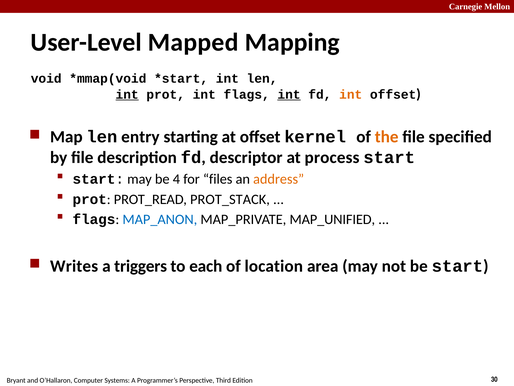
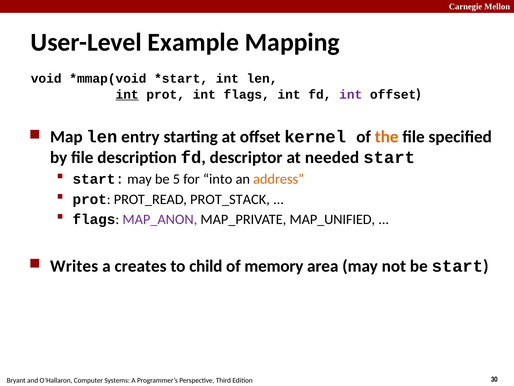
Mapped: Mapped -> Example (193, 42)
int underline: present -> none (289, 94)
int colour: orange -> purple (351, 94)
process: process -> needed (332, 157)
4: 4 -> 5 (176, 179)
files: files -> into (218, 179)
MAP_ANON colour: blue -> purple (160, 219)
triggers: triggers -> creates (141, 266)
each: each -> child (206, 266)
location: location -> memory (274, 266)
